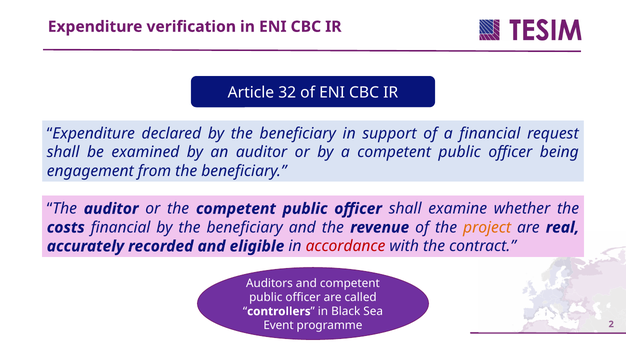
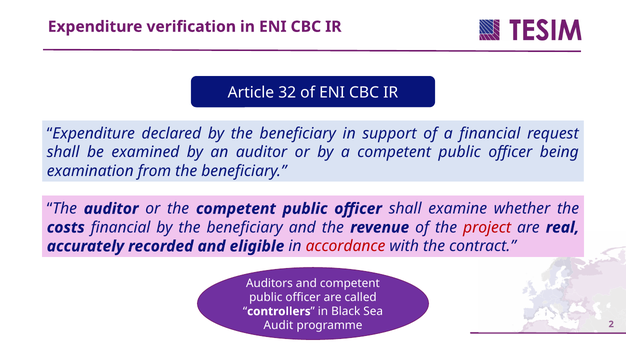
engagement: engagement -> examination (90, 171)
project colour: orange -> red (487, 228)
Event: Event -> Audit (278, 326)
